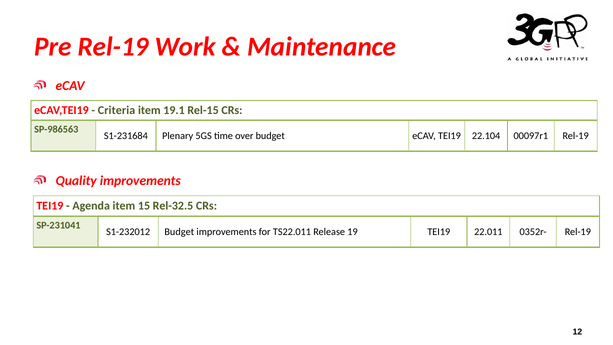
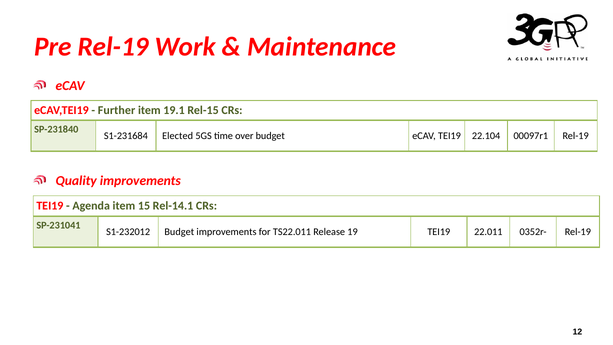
Criteria: Criteria -> Further (117, 110)
SP-986563: SP-986563 -> SP-231840 (56, 129)
Plenary: Plenary -> Elected (178, 136)
Rel-32.5: Rel-32.5 -> Rel-14.1 (173, 206)
